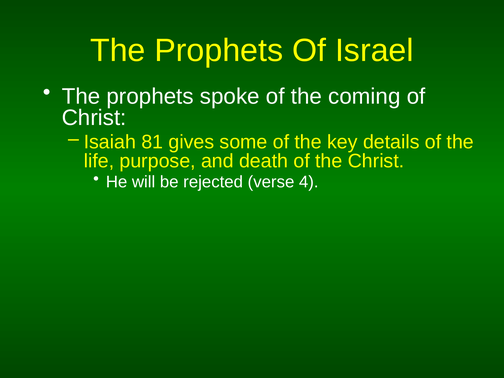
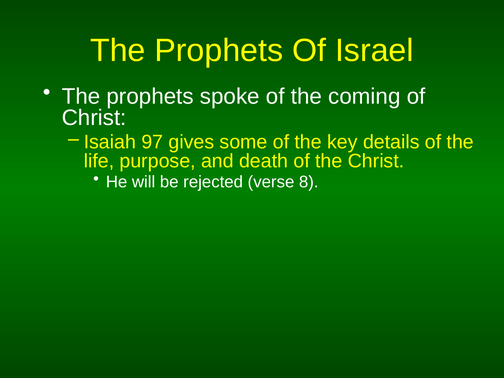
81: 81 -> 97 (152, 142)
4: 4 -> 8 (309, 182)
